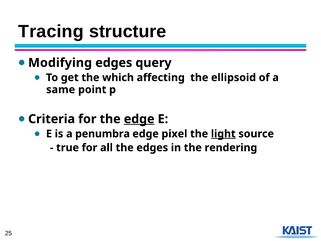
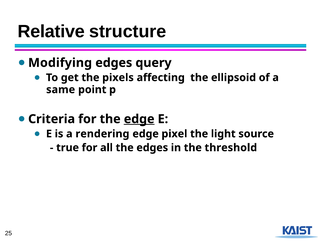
Tracing: Tracing -> Relative (51, 31)
which: which -> pixels (118, 77)
penumbra: penumbra -> rendering (102, 134)
light underline: present -> none (223, 134)
rendering: rendering -> threshold (231, 148)
